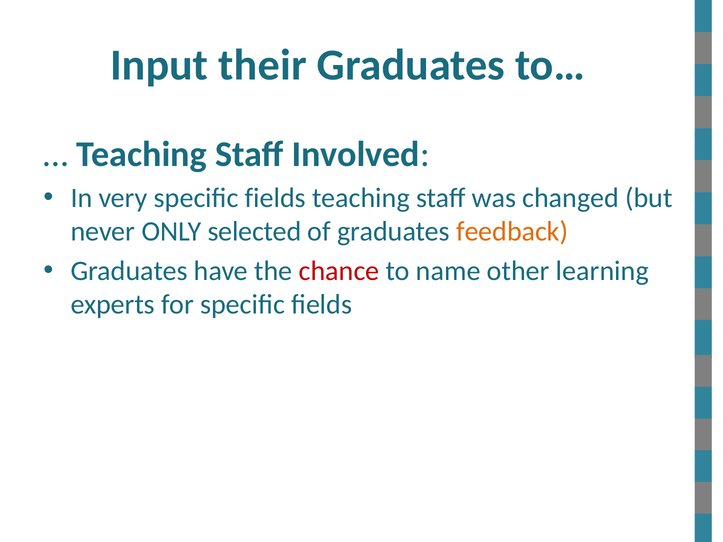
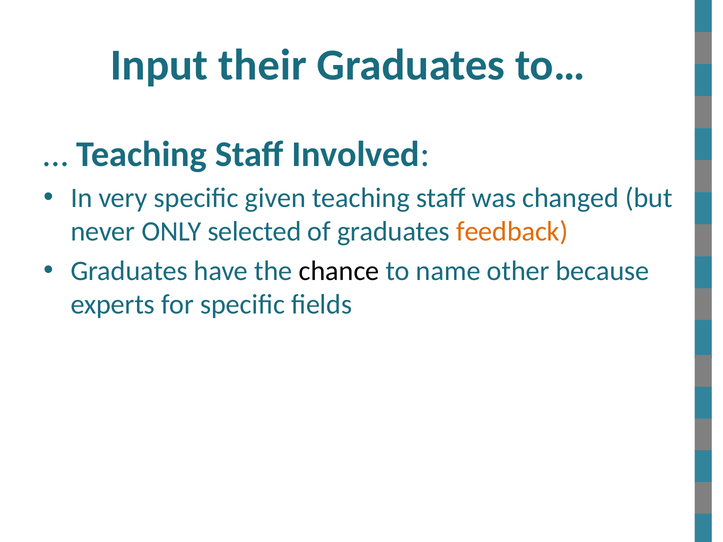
very specific fields: fields -> given (275, 198)
chance colour: red -> black (339, 271)
learning: learning -> because (602, 271)
